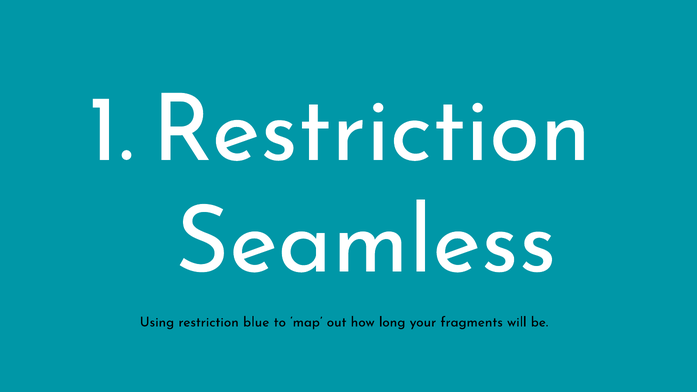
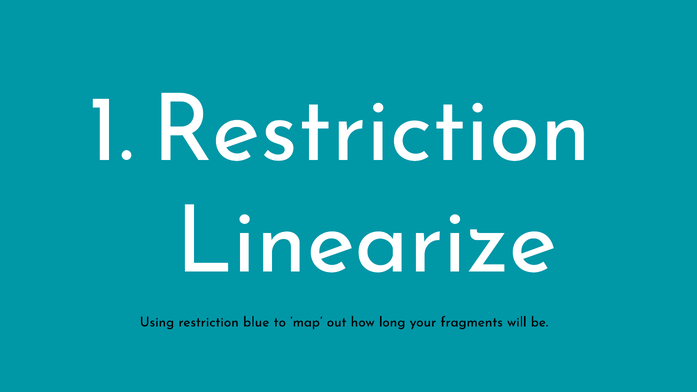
Seamless: Seamless -> Linearize (366, 241)
